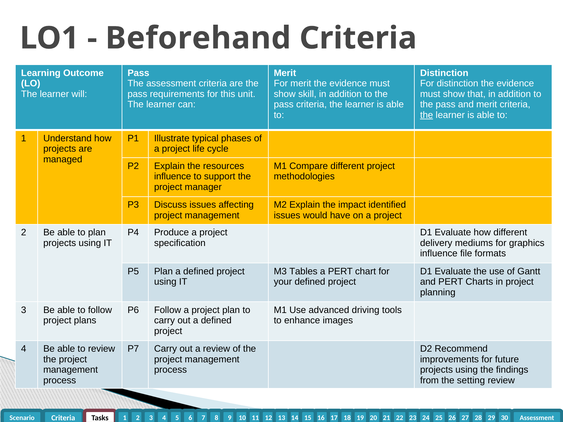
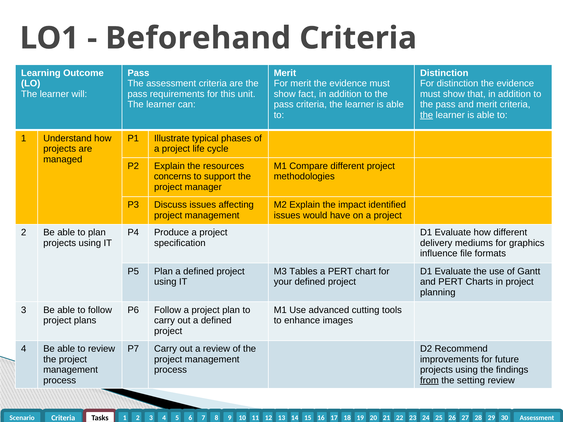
skill: skill -> fact (307, 94)
influence: influence -> concerns (173, 177)
driving: driving -> cutting (366, 310)
from underline: none -> present (429, 380)
